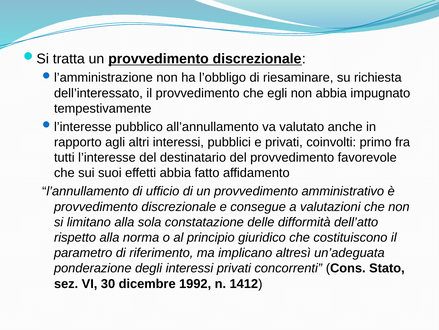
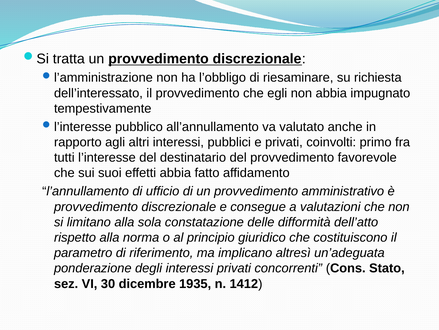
1992: 1992 -> 1935 (195, 283)
